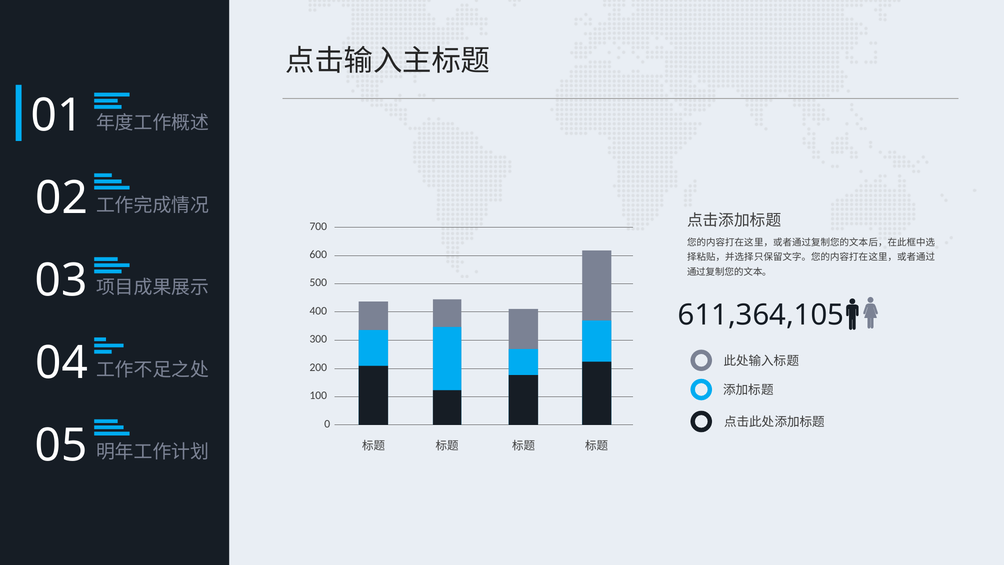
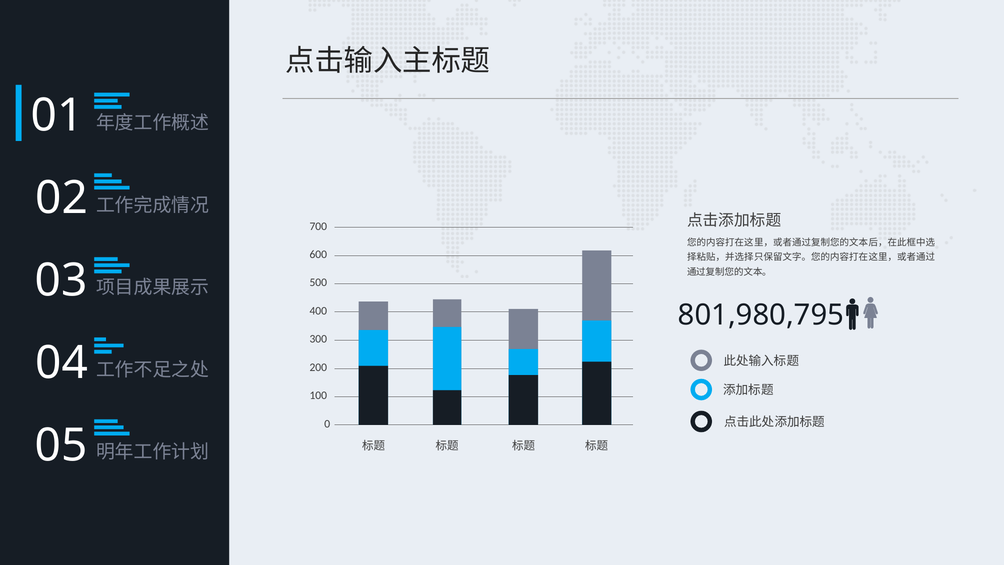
611,364,105: 611,364,105 -> 801,980,795 (761, 315)
